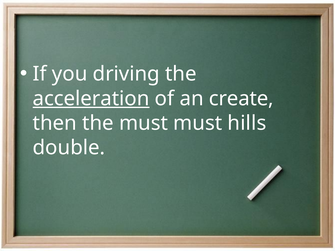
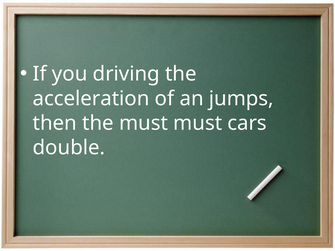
acceleration underline: present -> none (91, 99)
create: create -> jumps (241, 99)
hills: hills -> cars (247, 123)
